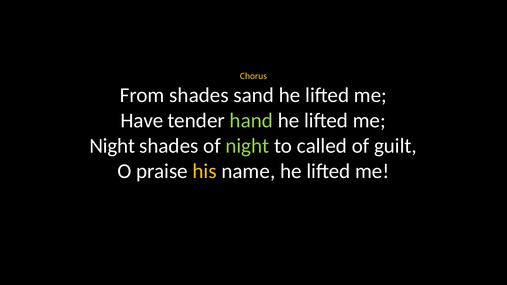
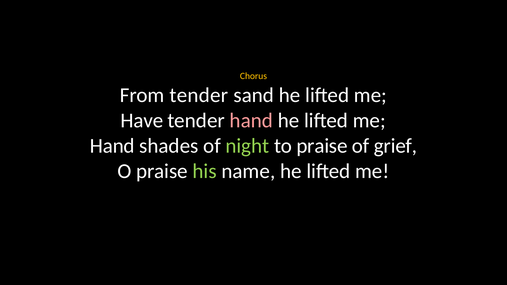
From shades: shades -> tender (199, 95)
hand colour: light green -> pink (251, 120)
Night: Night -> Hand (112, 146)
to called: called -> praise (322, 146)
guilt: guilt -> grief (395, 146)
his colour: yellow -> light green (205, 171)
